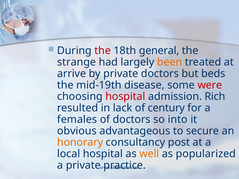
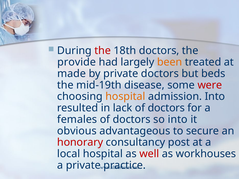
18th general: general -> doctors (159, 51)
strange: strange -> provide (77, 62)
arrive: arrive -> made (72, 74)
hospital colour: red -> orange (125, 97)
admission Rich: Rich -> Into (215, 97)
century: century -> doctors (166, 108)
honorary colour: orange -> red (80, 143)
well colour: orange -> red (149, 154)
popularized: popularized -> workhouses (206, 154)
